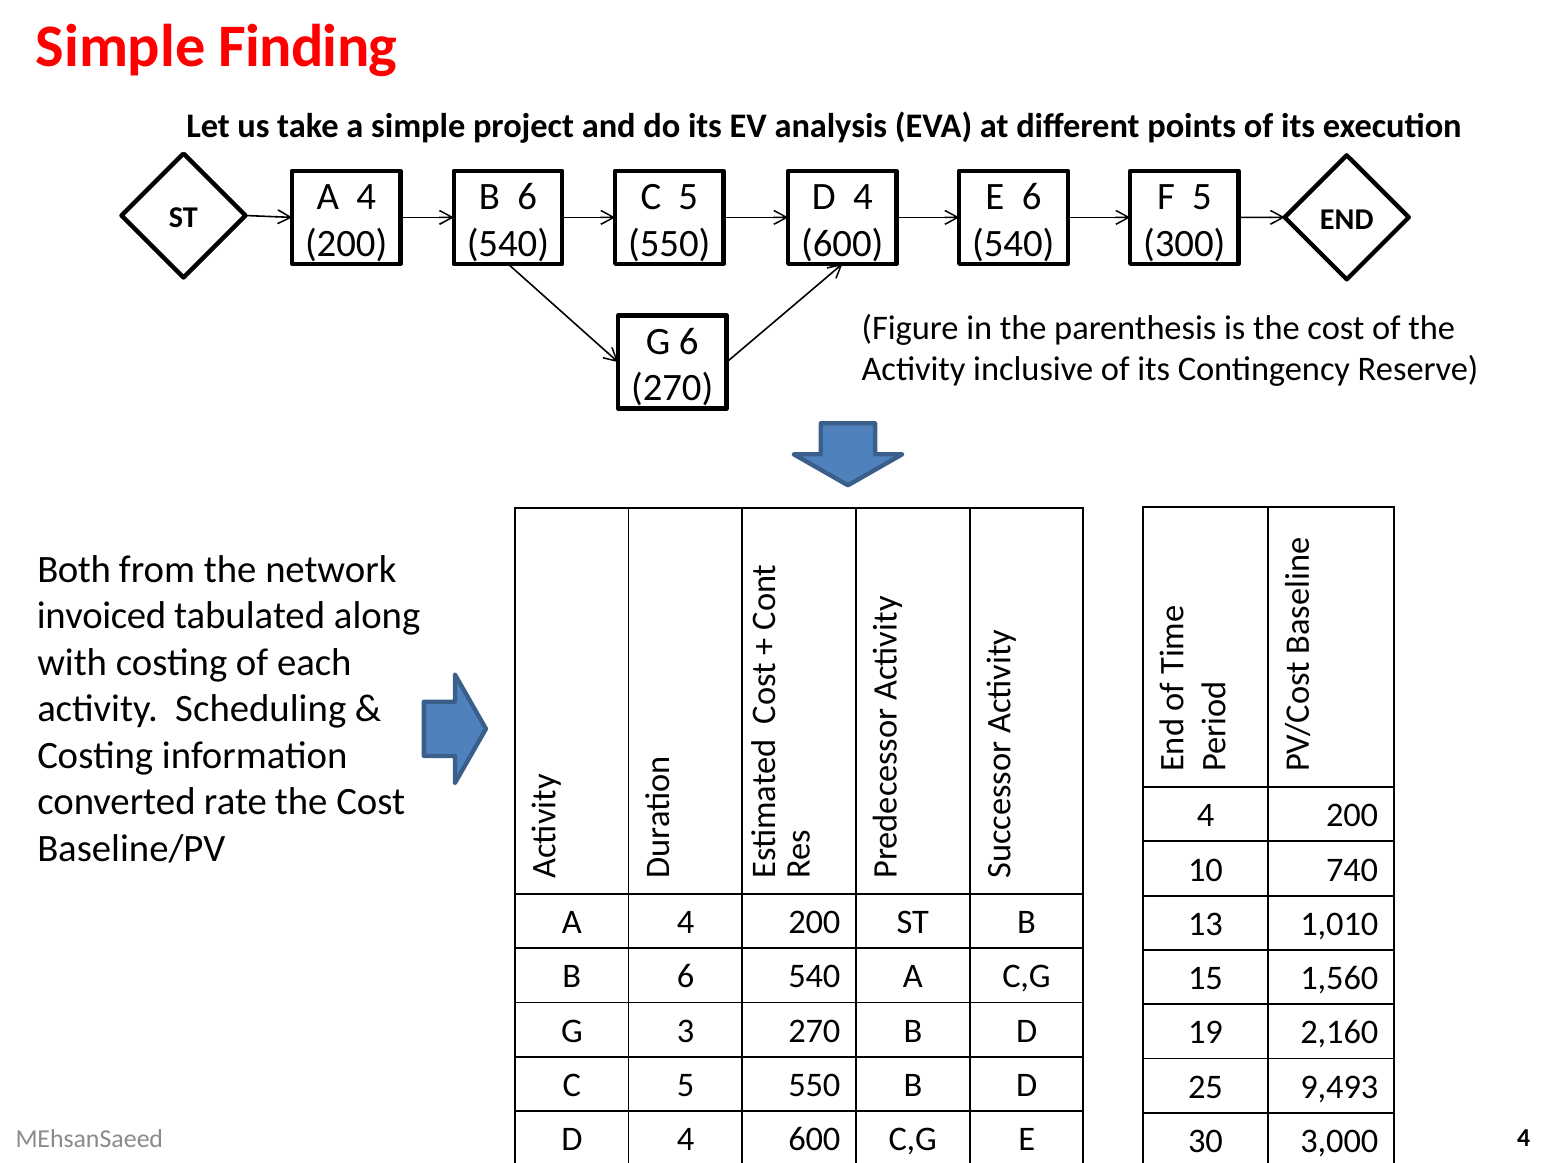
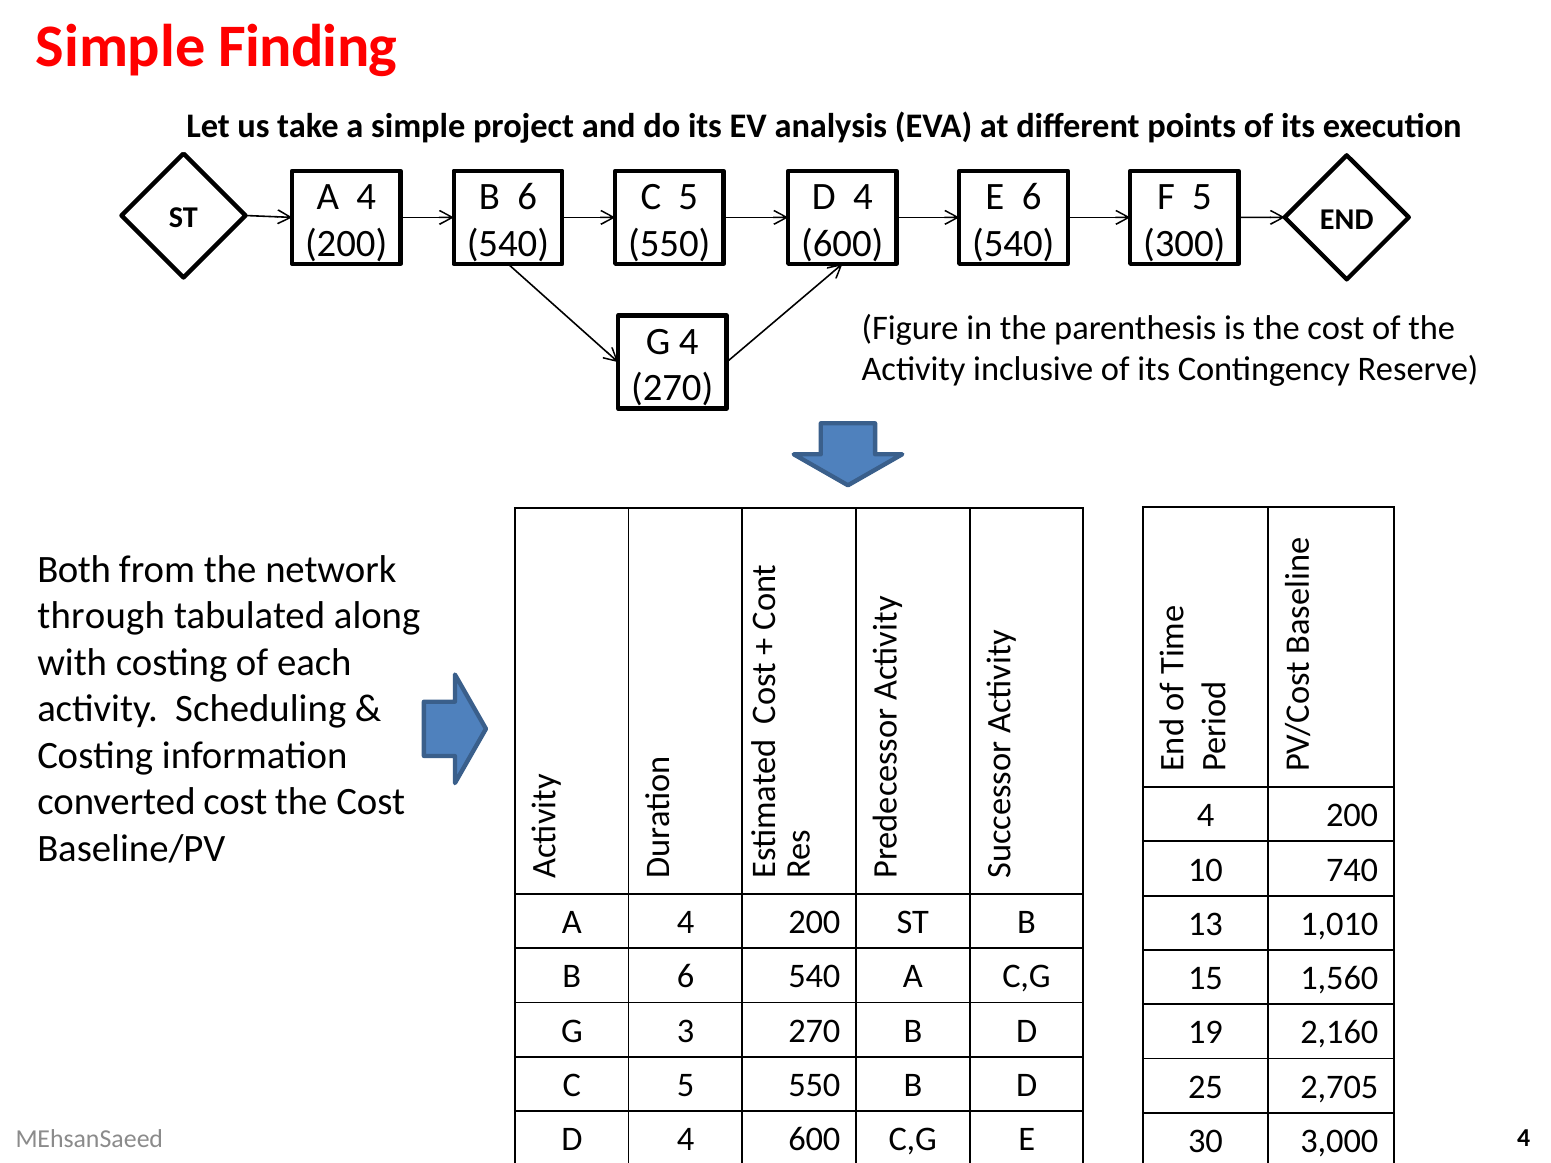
G 6: 6 -> 4 (689, 342)
invoiced: invoiced -> through (101, 616)
converted rate: rate -> cost (235, 802)
9,493: 9,493 -> 2,705 (1339, 1087)
